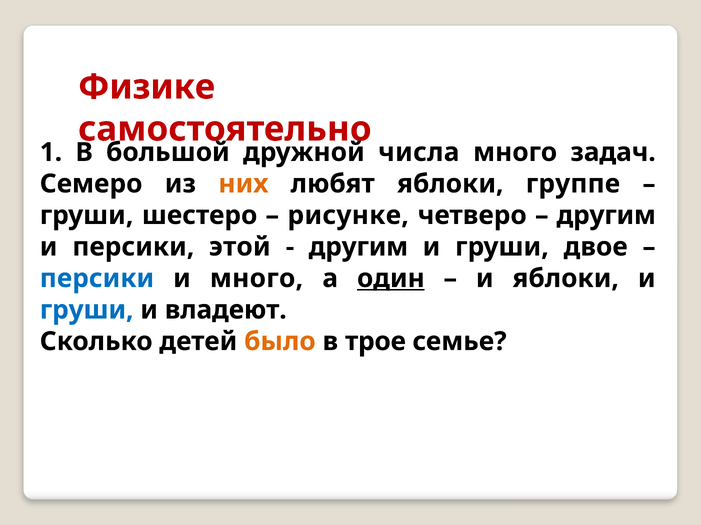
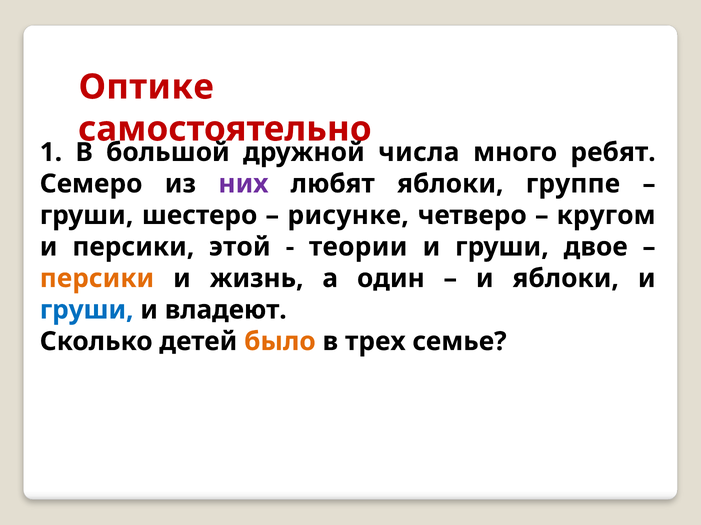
Физике: Физике -> Оптике (146, 87)
задач: задач -> ребят (613, 152)
них colour: orange -> purple (243, 184)
другим: другим -> кругом (606, 216)
другим: другим -> теории (358, 247)
персики colour: blue -> orange (97, 279)
и много: много -> жизнь (257, 279)
один underline: present -> none (391, 279)
трое: трое -> трех (375, 342)
